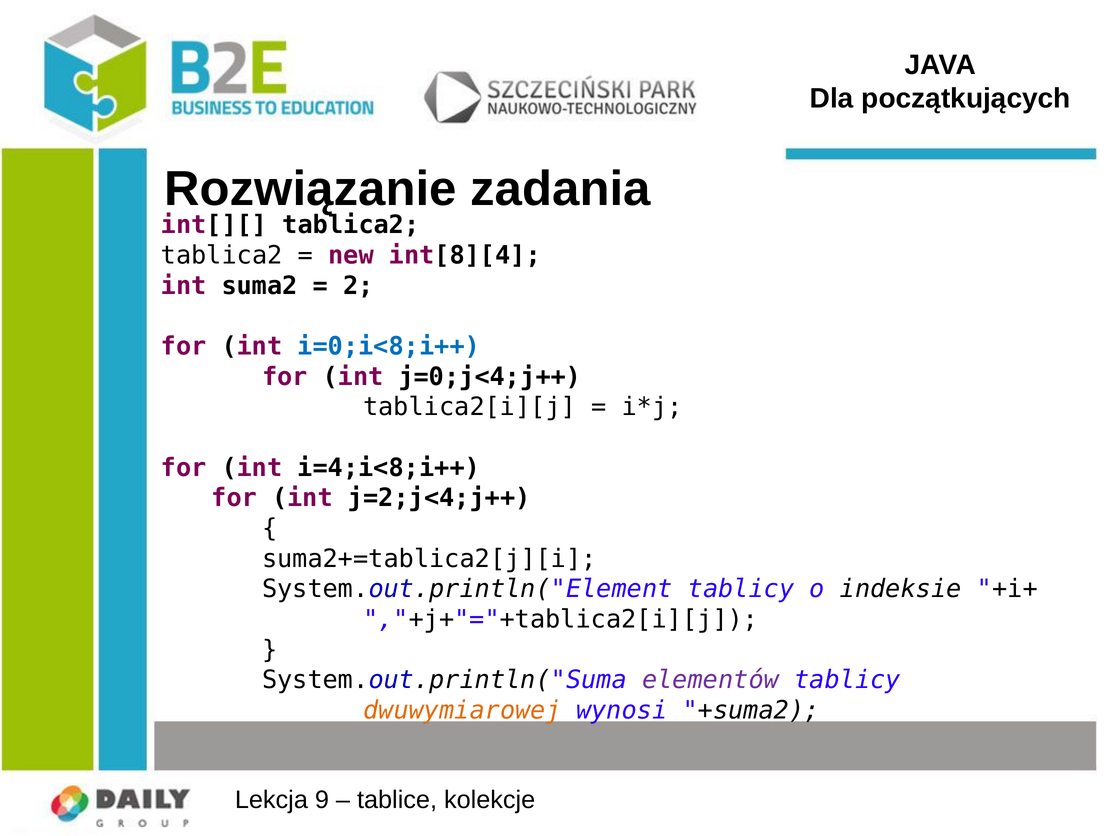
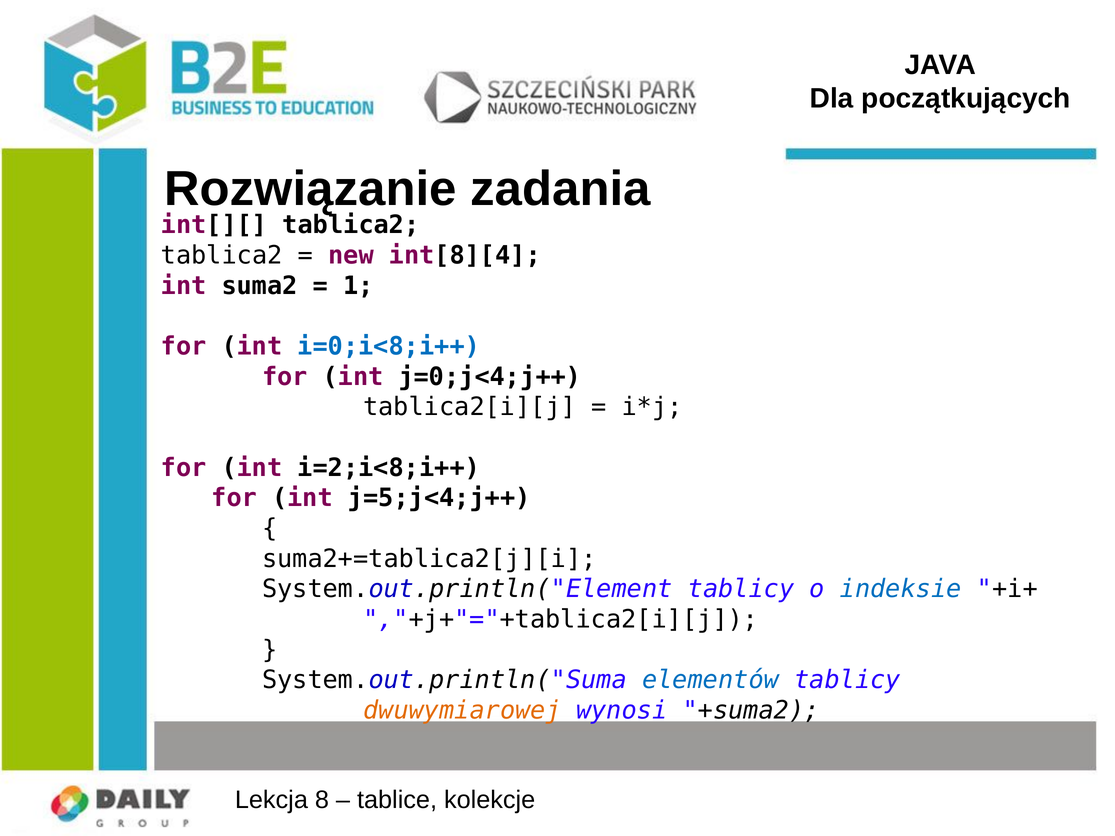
2: 2 -> 1 (358, 286)
i=4;i<8;i++: i=4;i<8;i++ -> i=2;i<8;i++ (389, 468)
j=2;j<4;j++: j=2;j<4;j++ -> j=5;j<4;j++ (439, 498)
indeksie colour: black -> blue (901, 589)
elementów colour: purple -> blue (711, 680)
9: 9 -> 8 (322, 800)
